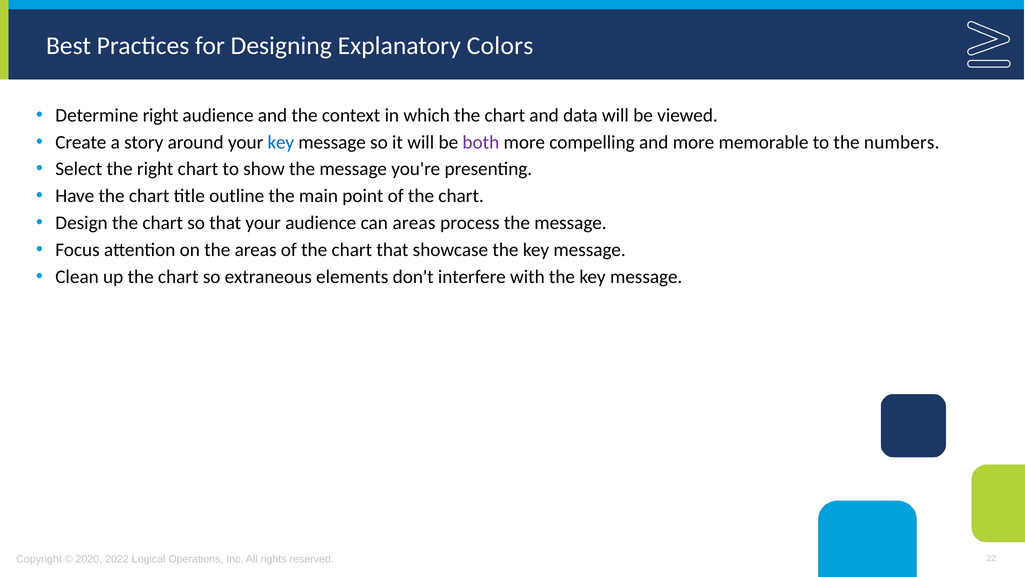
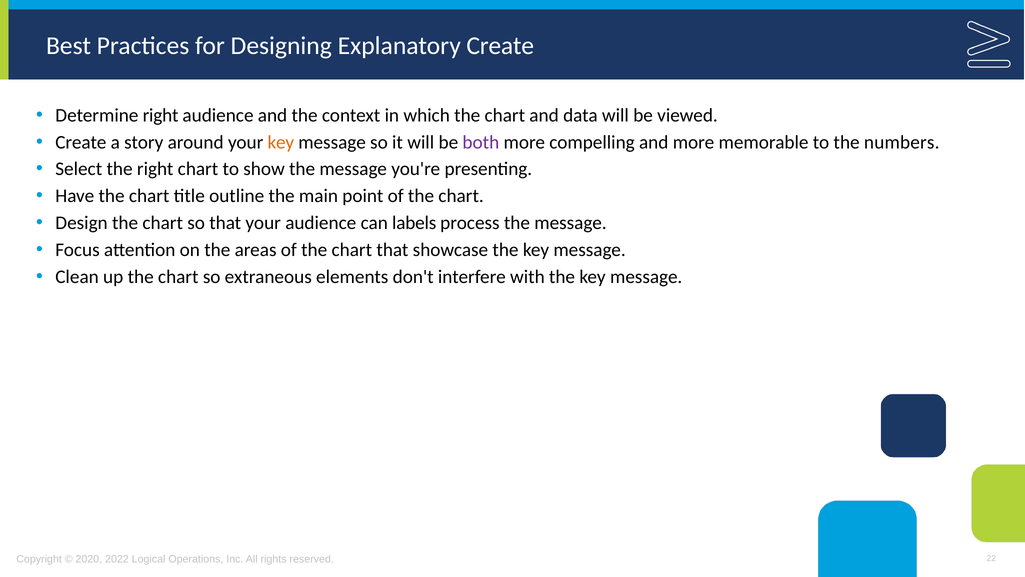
Explanatory Colors: Colors -> Create (500, 46)
key colour: blue -> orange (281, 142)
can areas: areas -> labels (414, 223)
